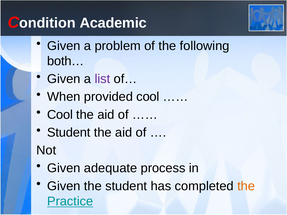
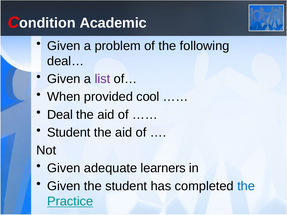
both…: both… -> deal… (66, 61)
Cool: Cool -> Deal (60, 115)
process: process -> learners (163, 168)
the colour: orange -> blue (246, 186)
